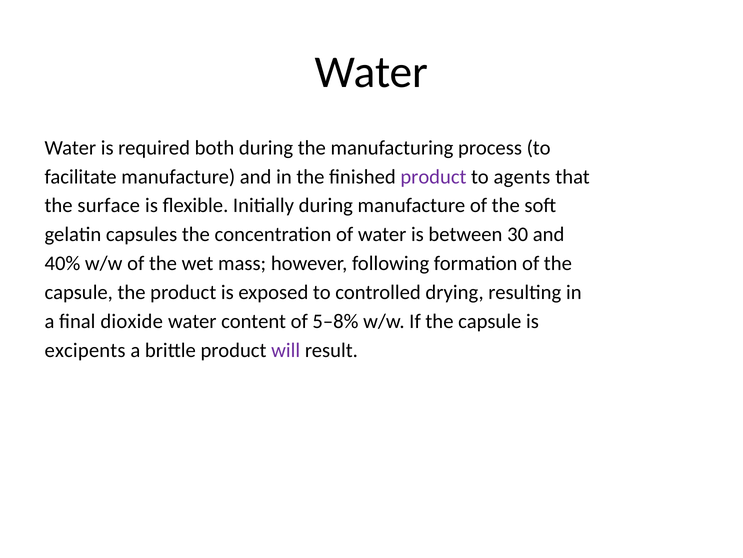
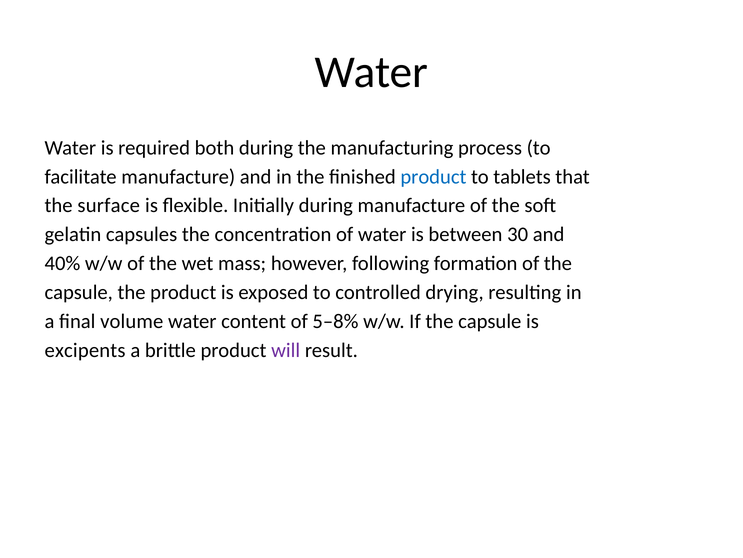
product colour: purple -> blue (433, 176)
agents: agents -> tablets (522, 176)
dioxide: dioxide -> volume (132, 321)
